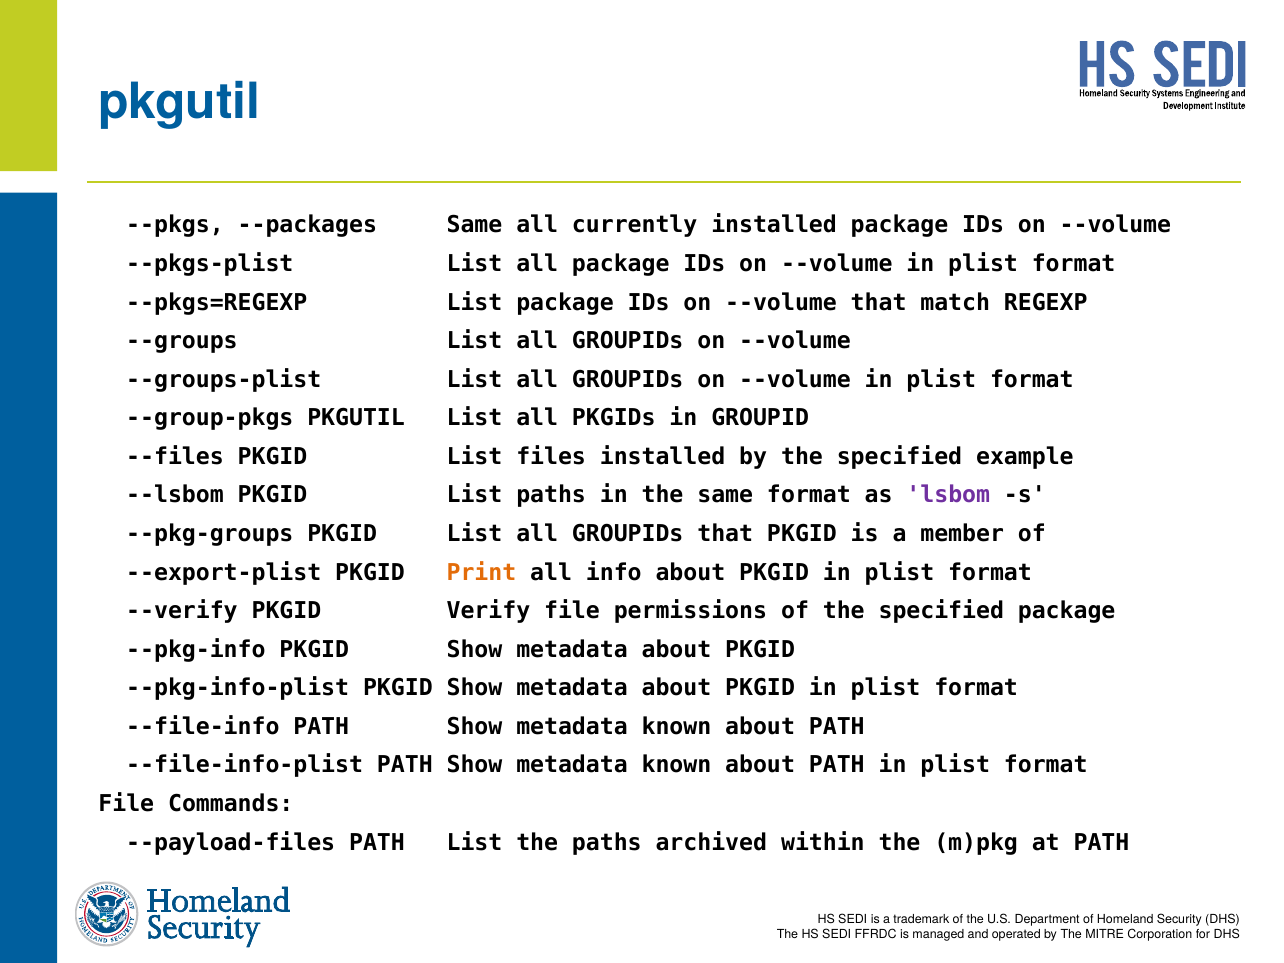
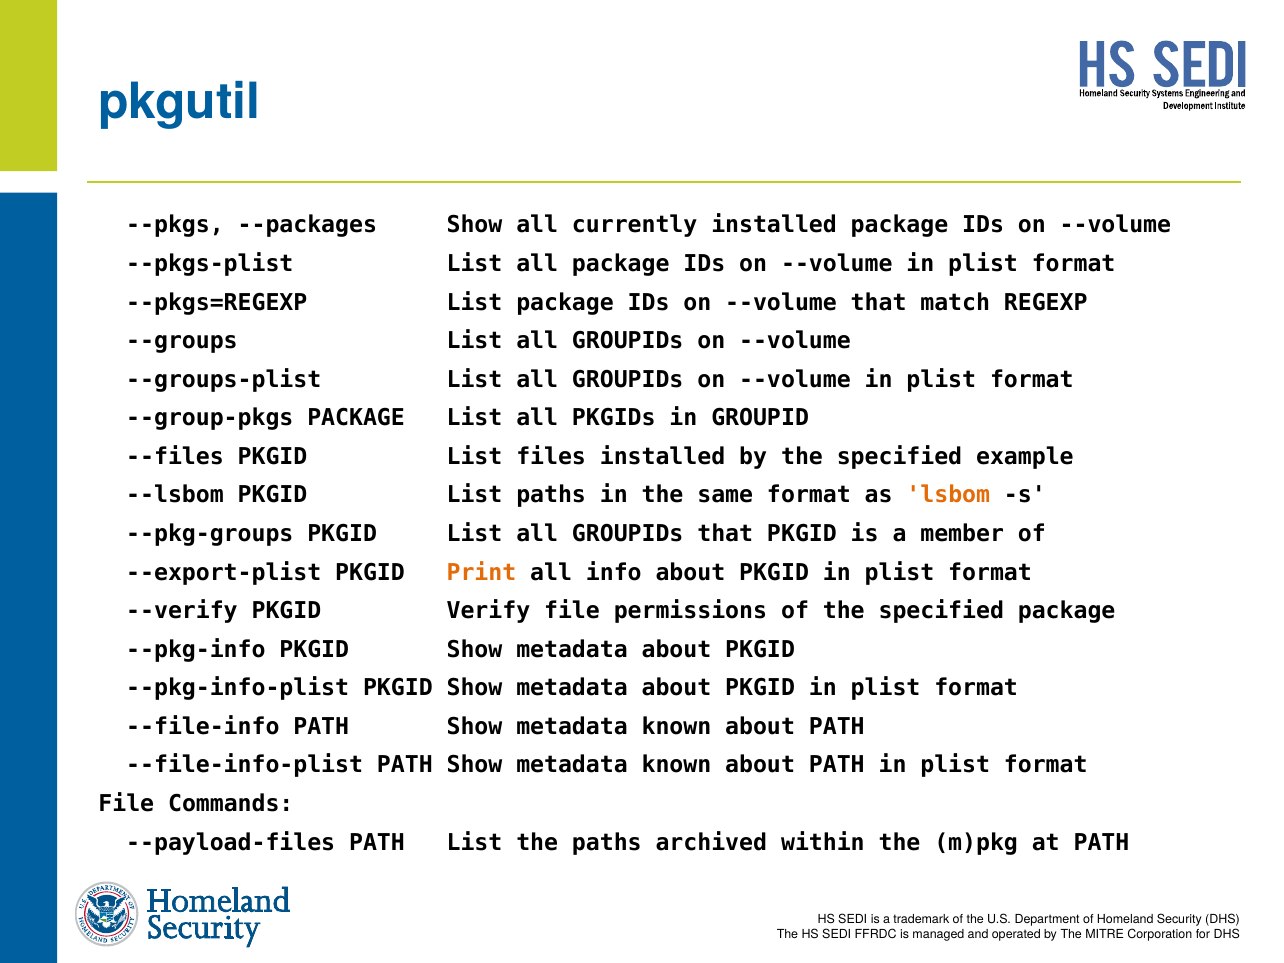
--packages Same: Same -> Show (474, 225)
--group-pkgs PKGUTIL: PKGUTIL -> PACKAGE (356, 418)
lsbom colour: purple -> orange (948, 495)
